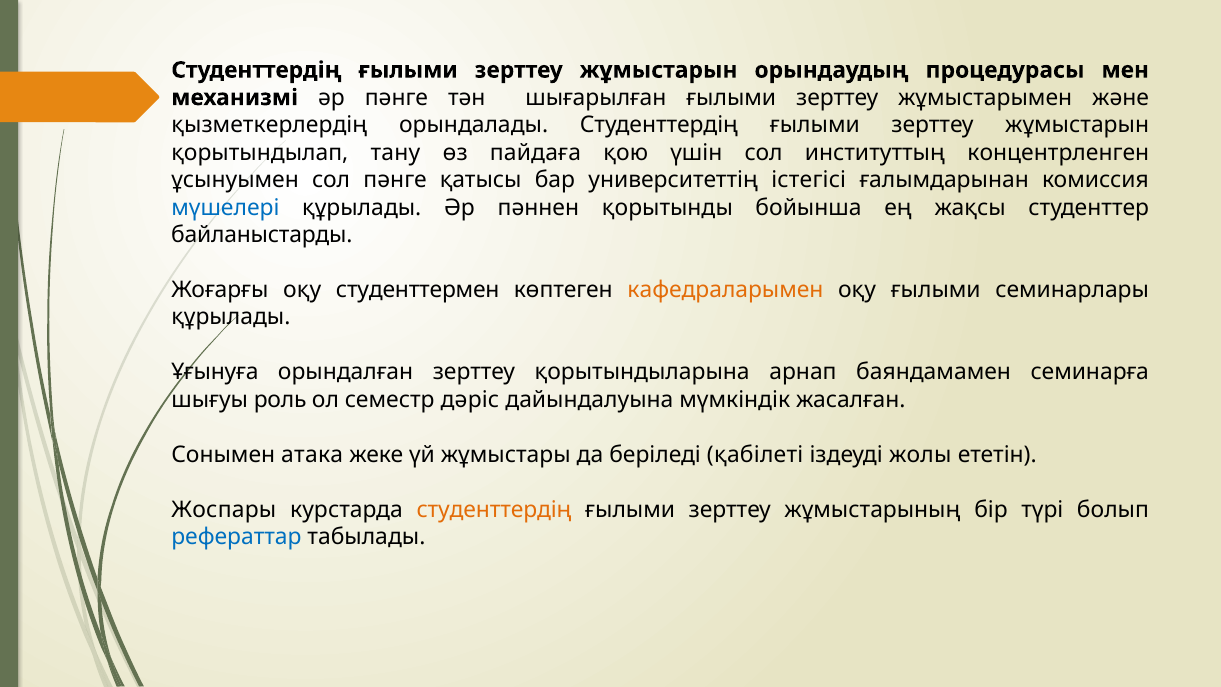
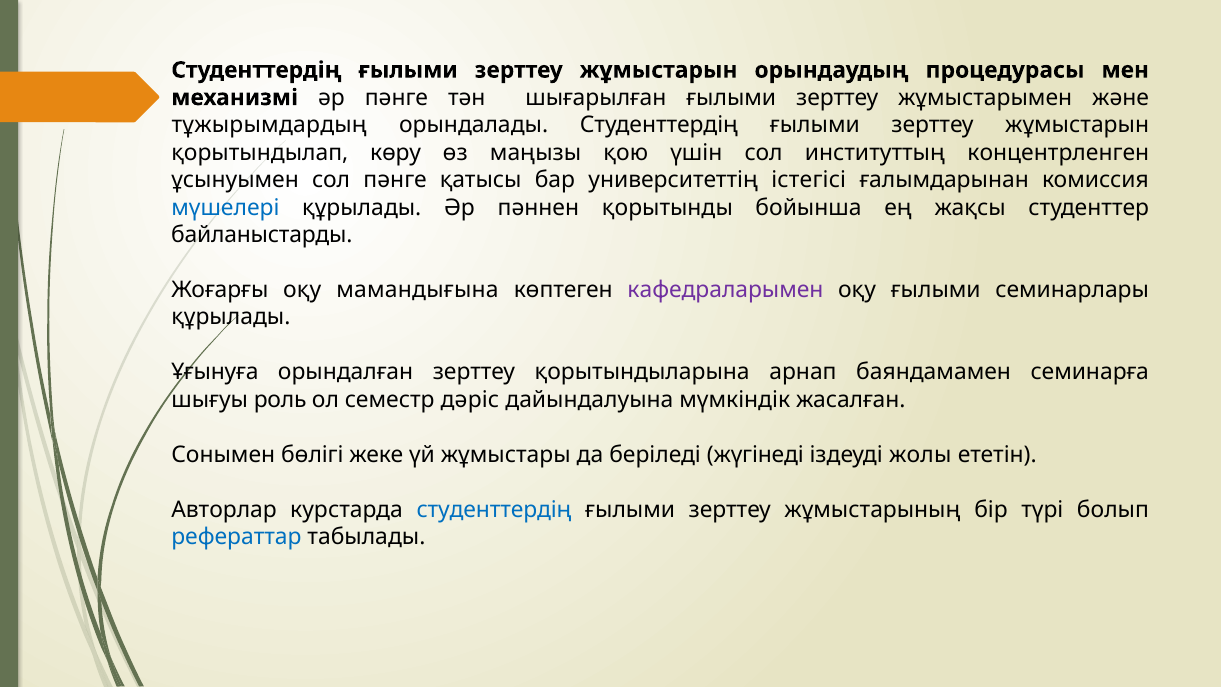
қызметкерлердің: қызметкерлердің -> тұжырымдардың (269, 125)
тану: тану -> көру (396, 153)
пайдаға: пайдаға -> маңызы (536, 153)
студенттермен: студенттермен -> мамандығына (418, 290)
кафедраларымен colour: orange -> purple (725, 290)
атака: атака -> бөлігі (312, 455)
қабілеті: қабілеті -> жүгінеді (755, 455)
Жоспары: Жоспары -> Авторлар (224, 510)
студенттердің colour: orange -> blue (494, 510)
